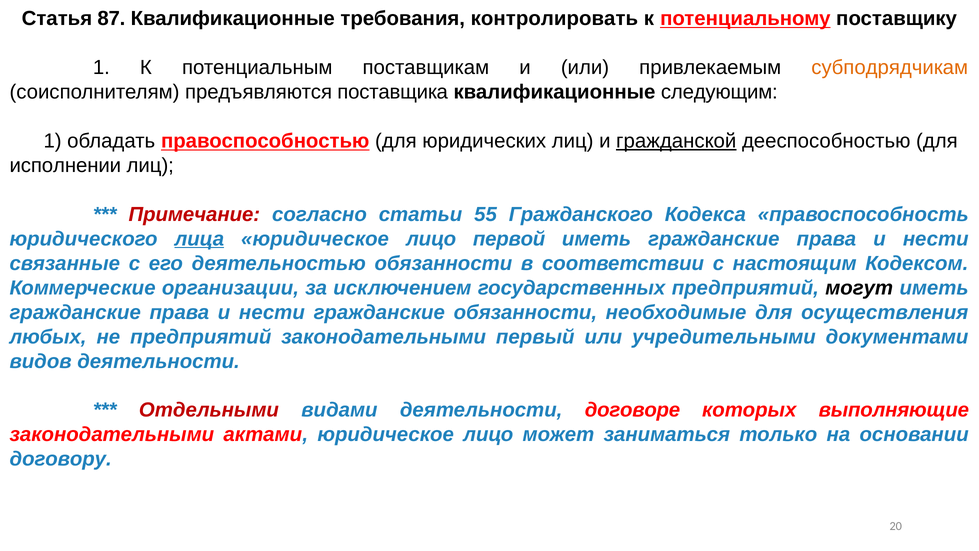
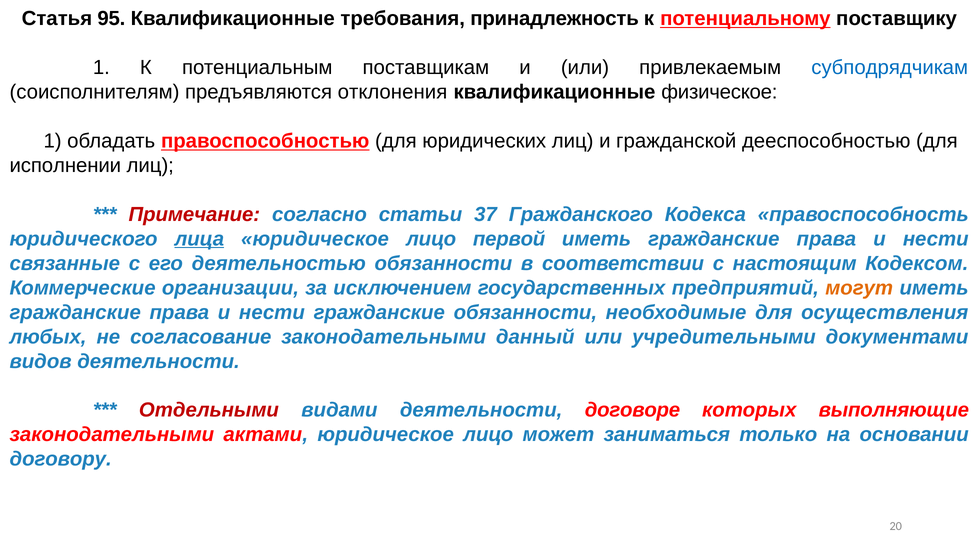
87: 87 -> 95 (111, 18)
контролировать: контролировать -> принадлежность (555, 18)
субподрядчикам colour: orange -> blue (890, 67)
поставщика: поставщика -> отклонения (393, 92)
следующим: следующим -> физическое (719, 92)
гражданской underline: present -> none (676, 141)
55: 55 -> 37 (486, 214)
могут colour: black -> orange (859, 288)
не предприятий: предприятий -> согласование (201, 337)
первый: первый -> данный (535, 337)
